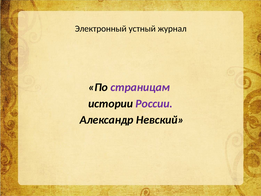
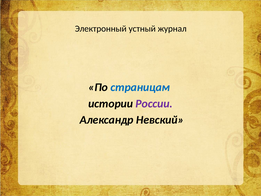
страницам colour: purple -> blue (140, 87)
